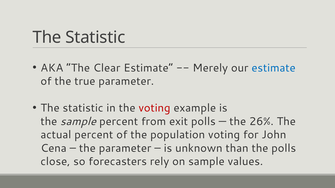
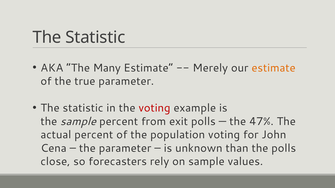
Clear: Clear -> Many (107, 68)
estimate colour: blue -> orange (274, 68)
26%: 26% -> 47% (261, 122)
